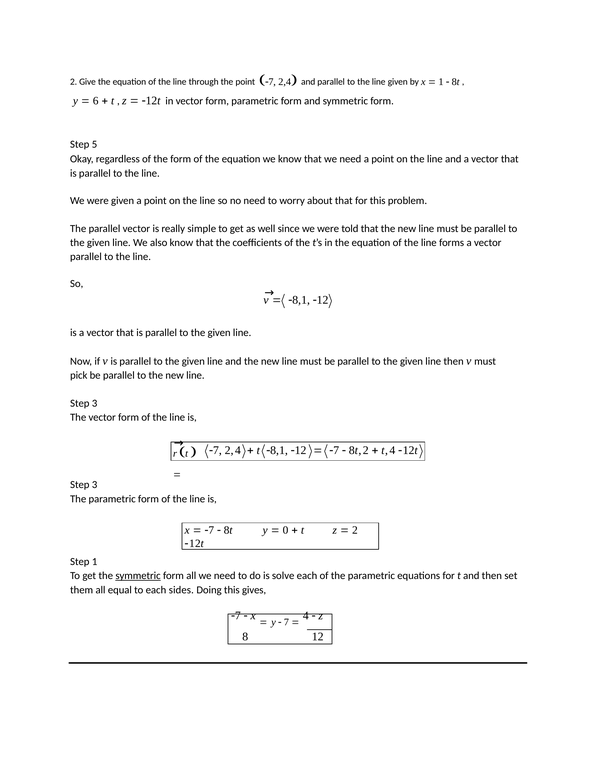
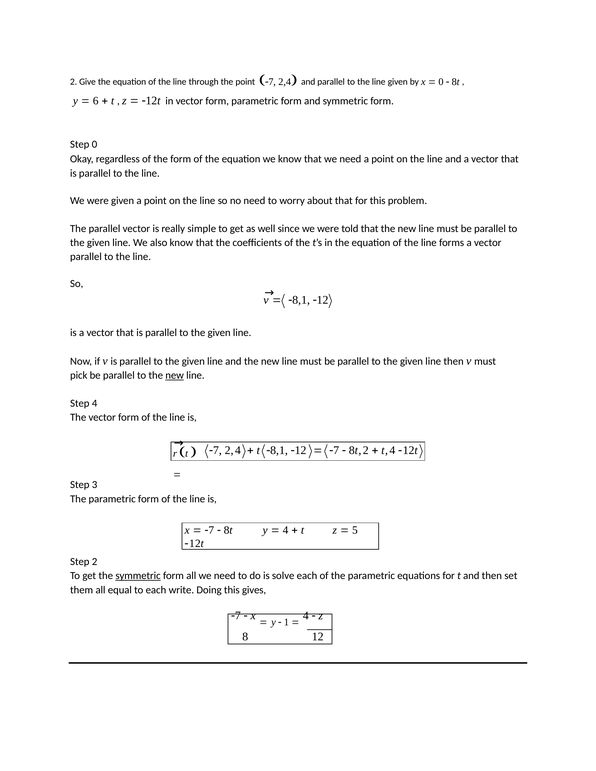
1: 1 -> 0 (441, 82)
Step 5: 5 -> 0 (95, 144)
new underline: none -> present (175, 375)
3: 3 -> 4 (95, 403)
0: 0 -> 4 (286, 530)
2: 2 -> 5 (355, 530)
Step 1: 1 -> 2 (95, 562)
sides: sides -> write (181, 590)
7: 7 -> 1 (286, 622)
